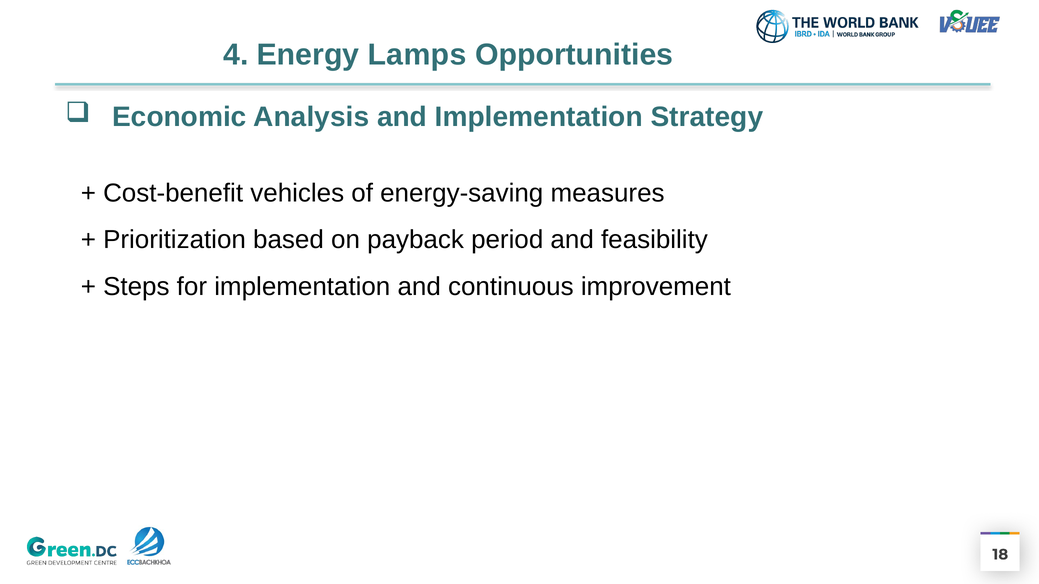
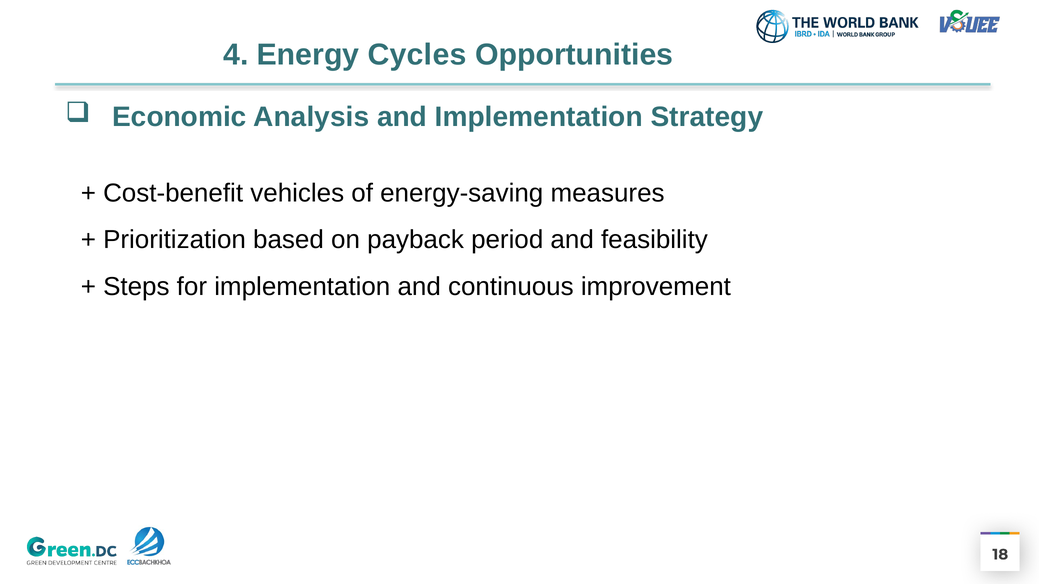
Lamps: Lamps -> Cycles (417, 55)
